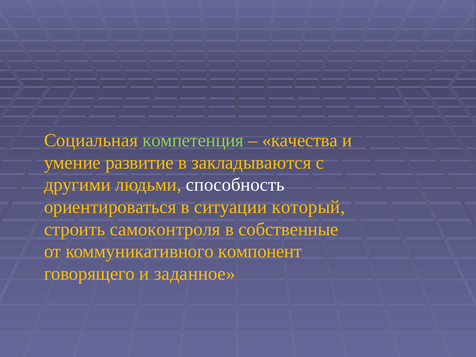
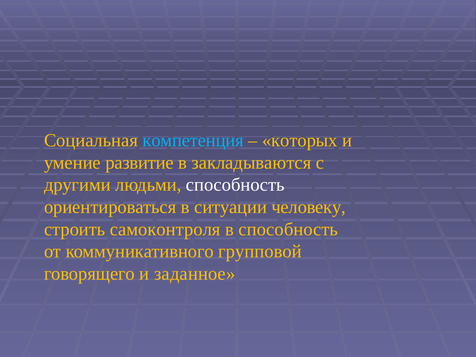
компетенция colour: light green -> light blue (193, 140)
качества: качества -> которых (300, 140)
который: который -> человеку (309, 207)
в собственные: собственные -> способность (288, 229)
компонент: компонент -> групповой (260, 251)
